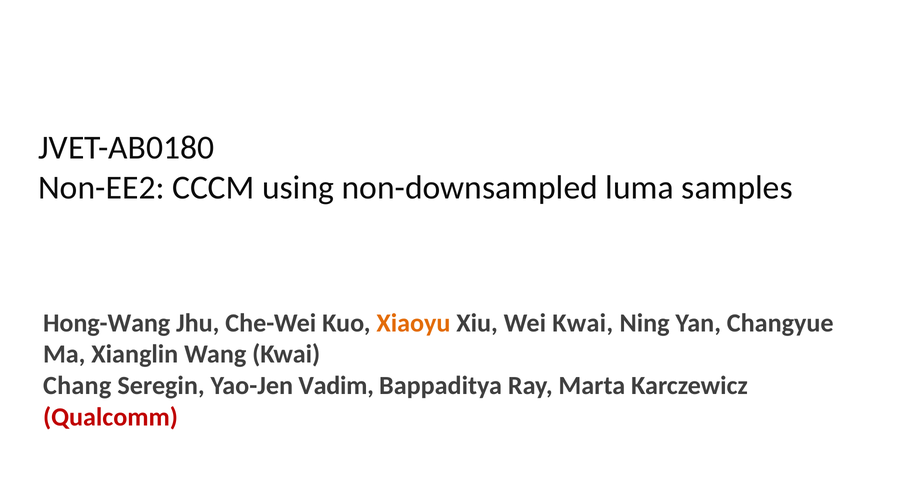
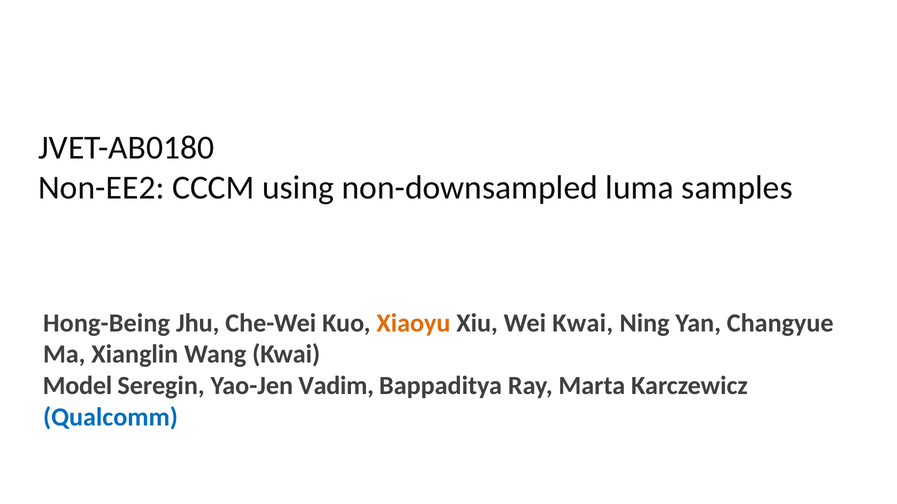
Hong-Wang: Hong-Wang -> Hong-Being (107, 323)
Chang: Chang -> Model (77, 386)
Qualcomm colour: red -> blue (110, 418)
